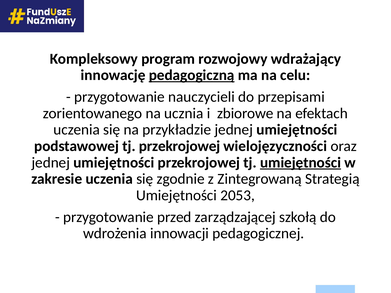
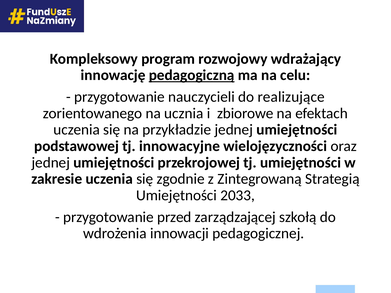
przepisami: przepisami -> realizujące (291, 97)
tj przekrojowej: przekrojowej -> innowacyjne (179, 146)
umiejętności underline: present -> none (301, 163)
2053: 2053 -> 2033 (238, 195)
